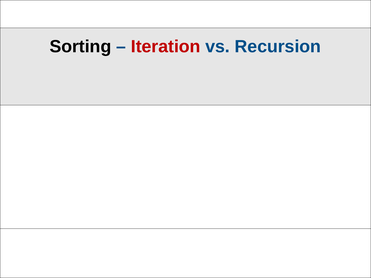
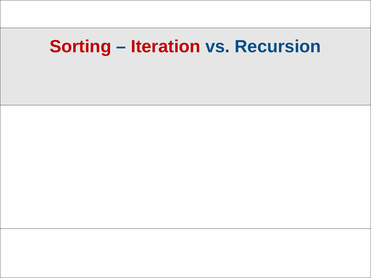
Sorting colour: black -> red (80, 47)
